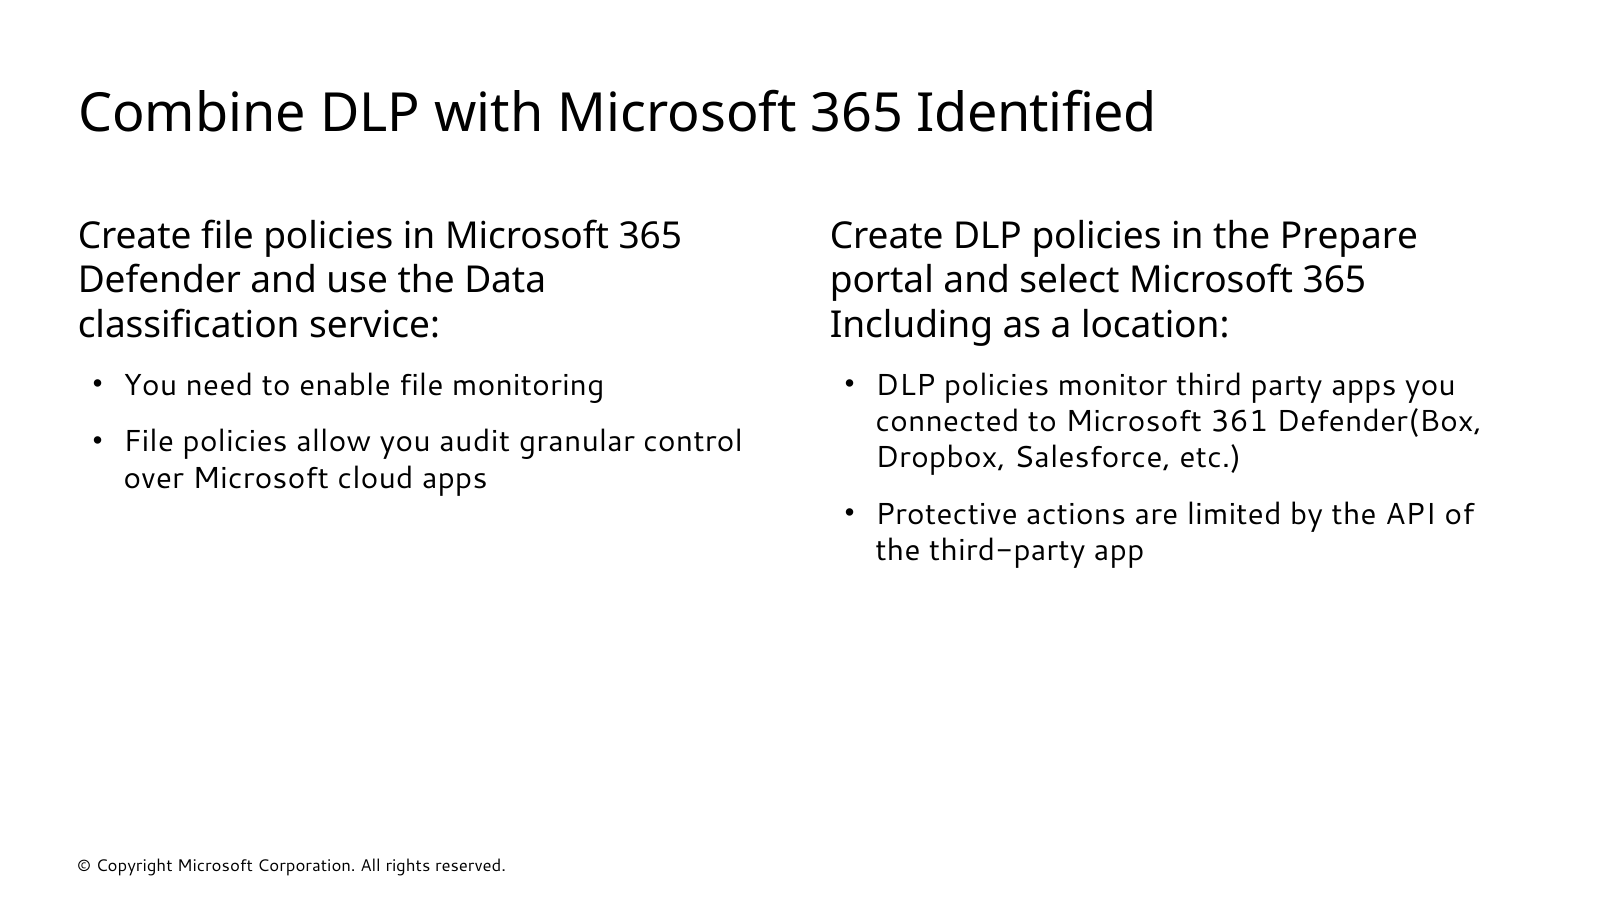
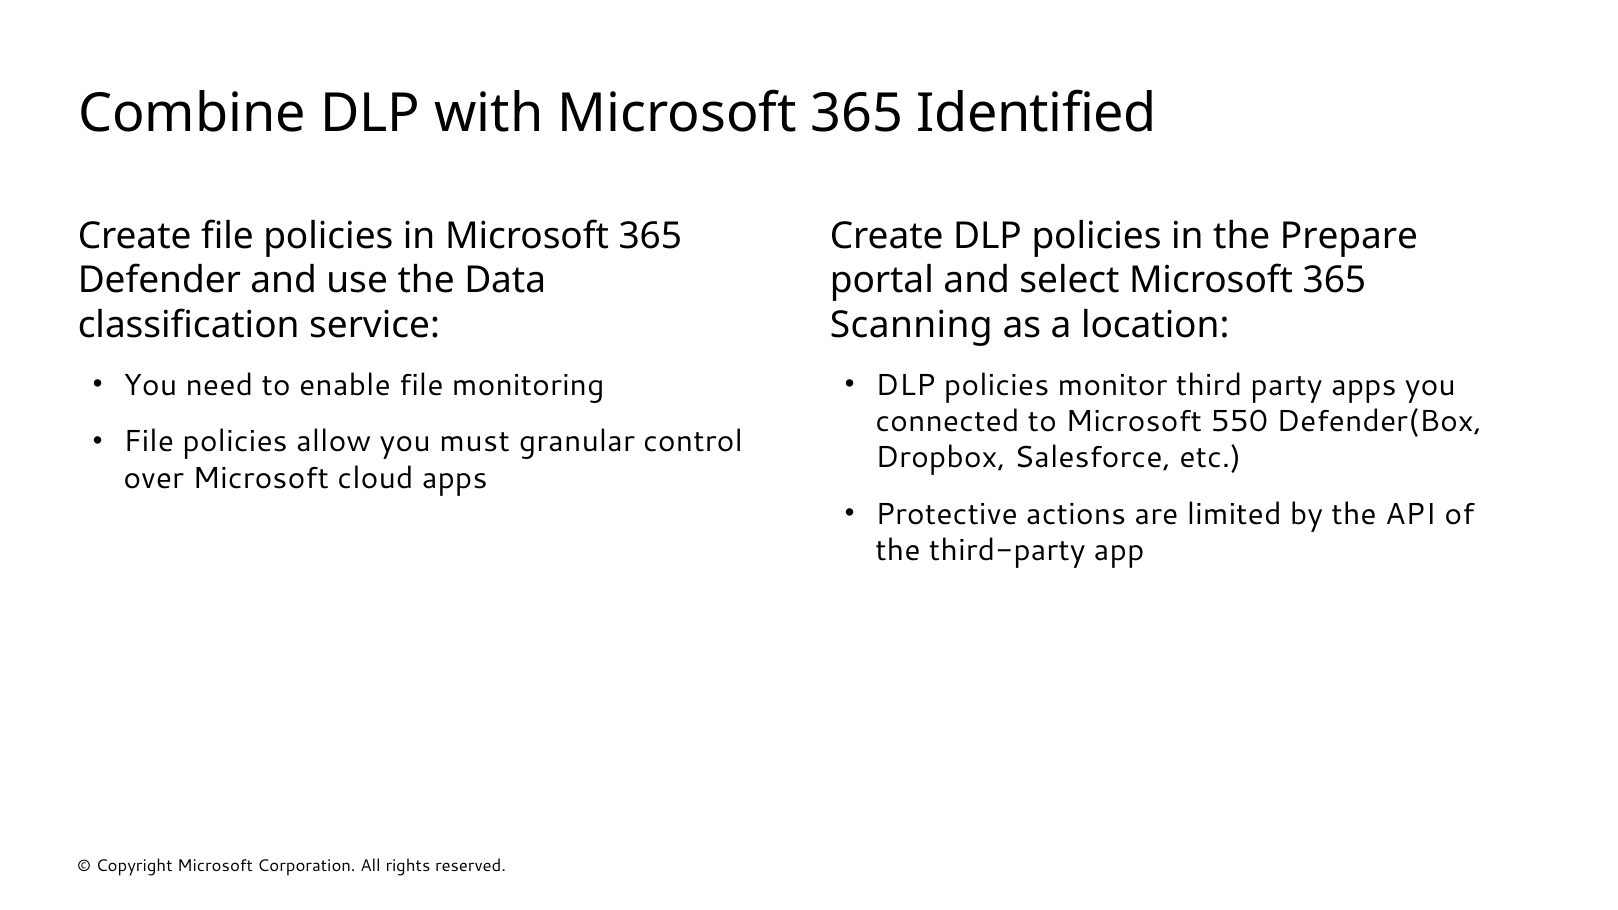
Including: Including -> Scanning (911, 325)
361: 361 -> 550 (1239, 422)
audit: audit -> must (475, 442)
